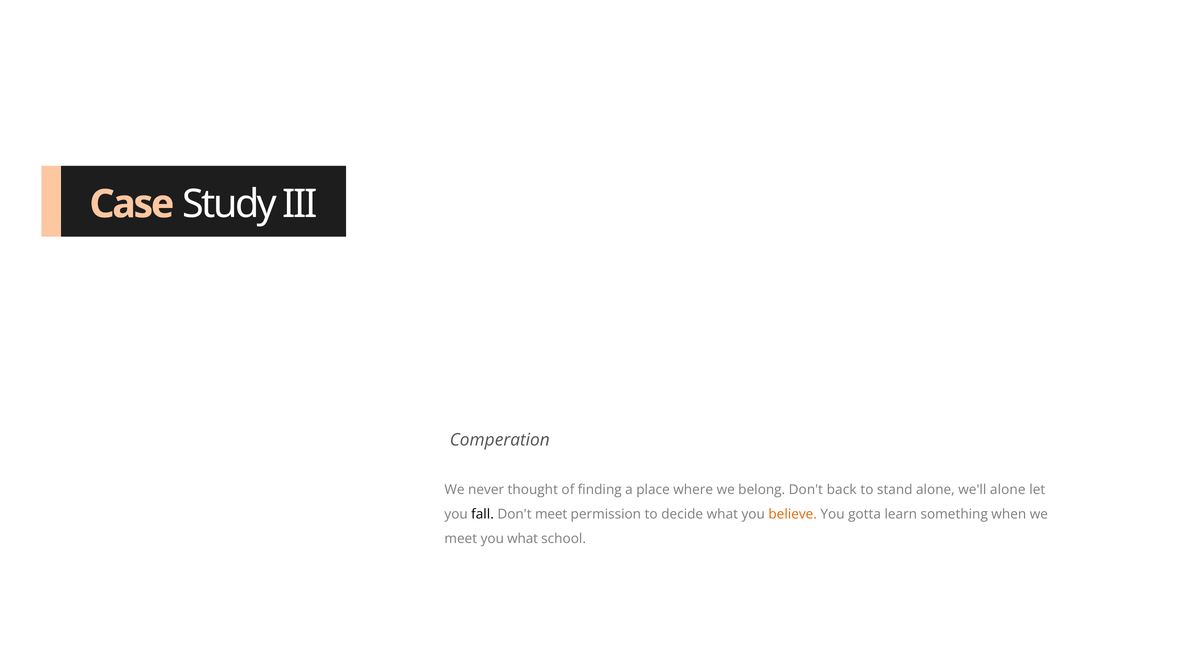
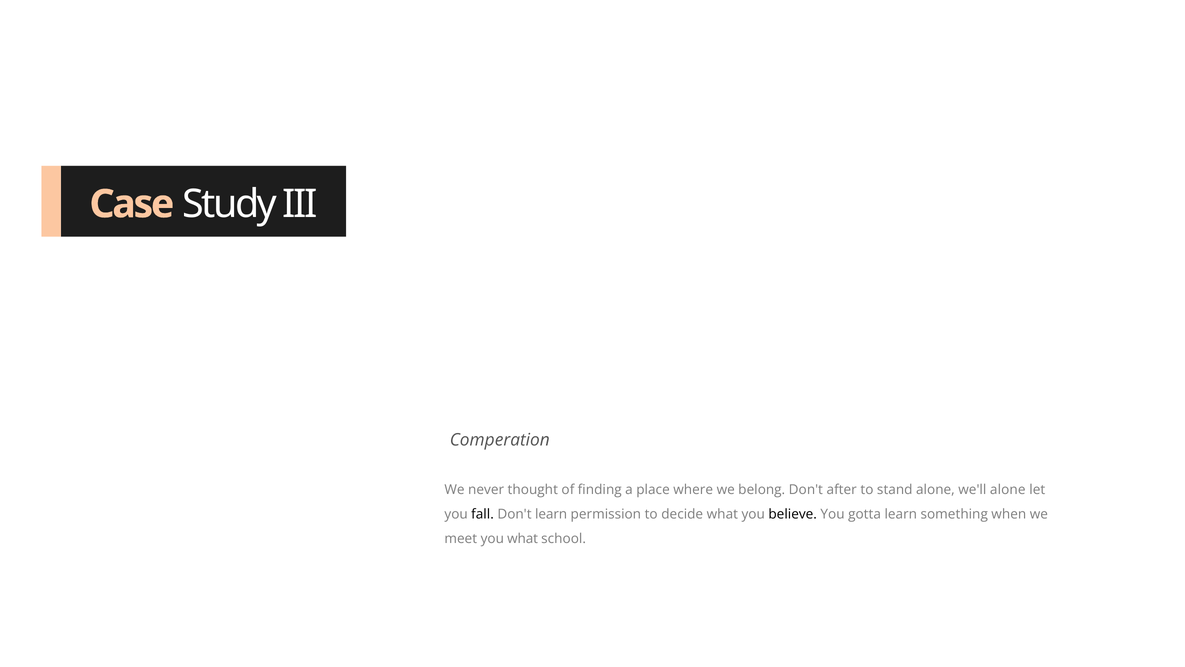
back: back -> after (842, 489)
Don't meet: meet -> learn (551, 514)
believe colour: orange -> black (793, 514)
